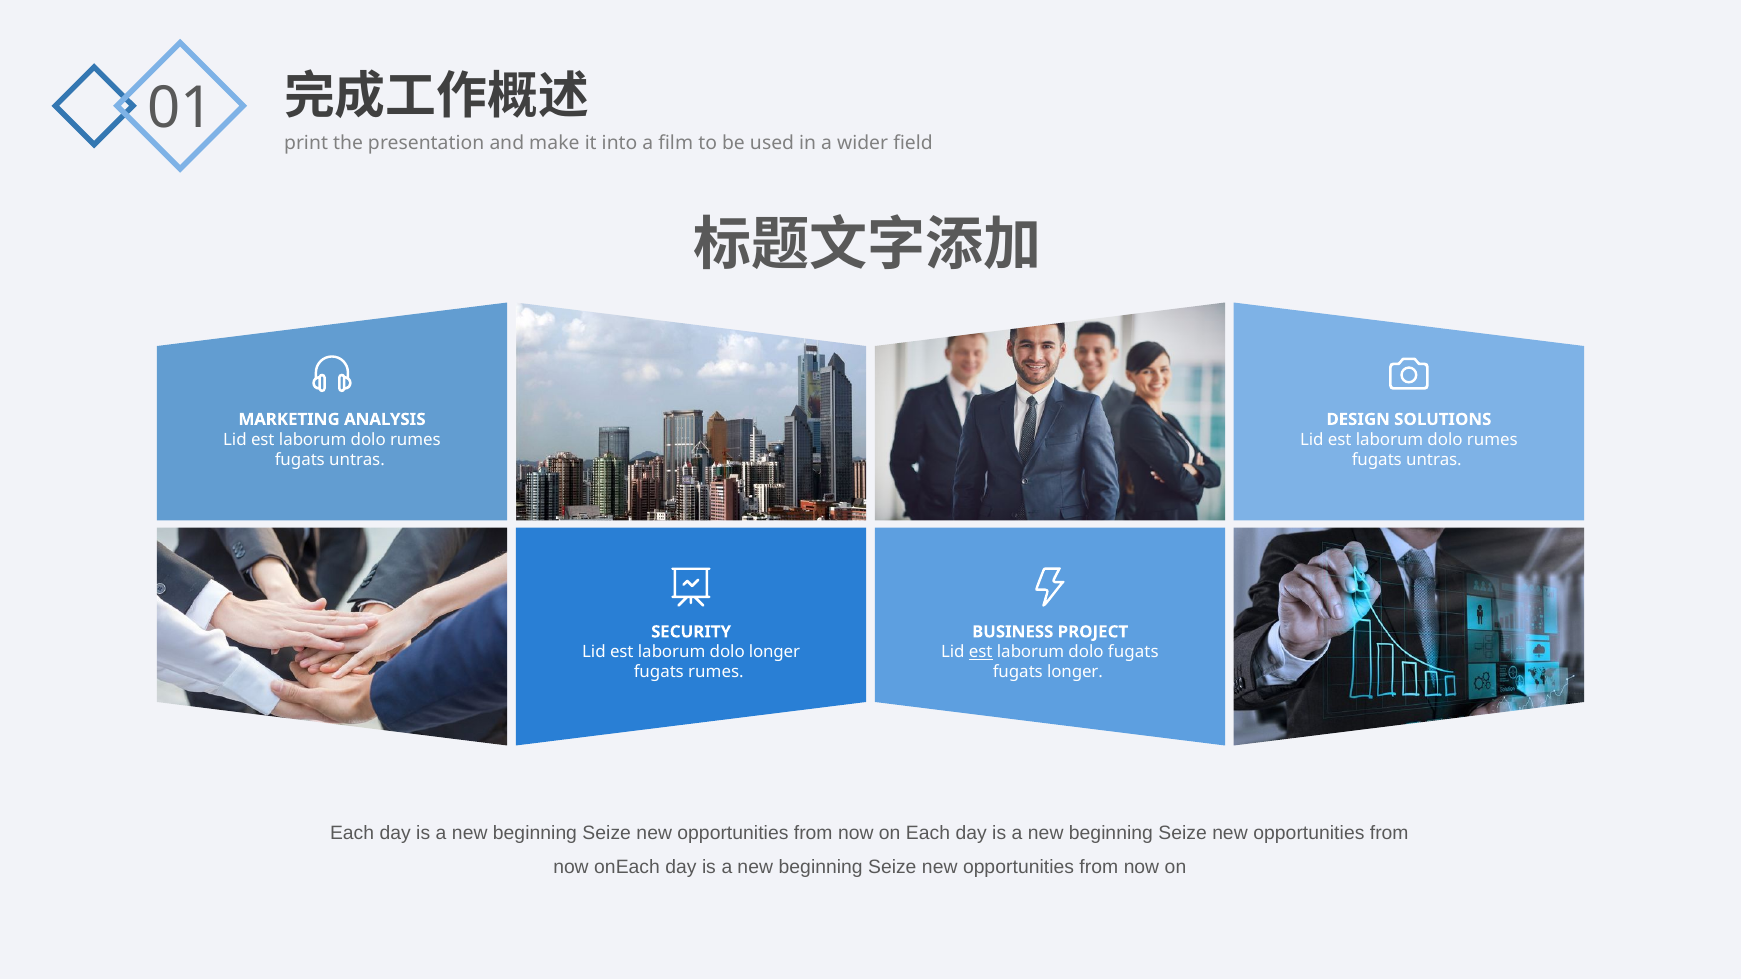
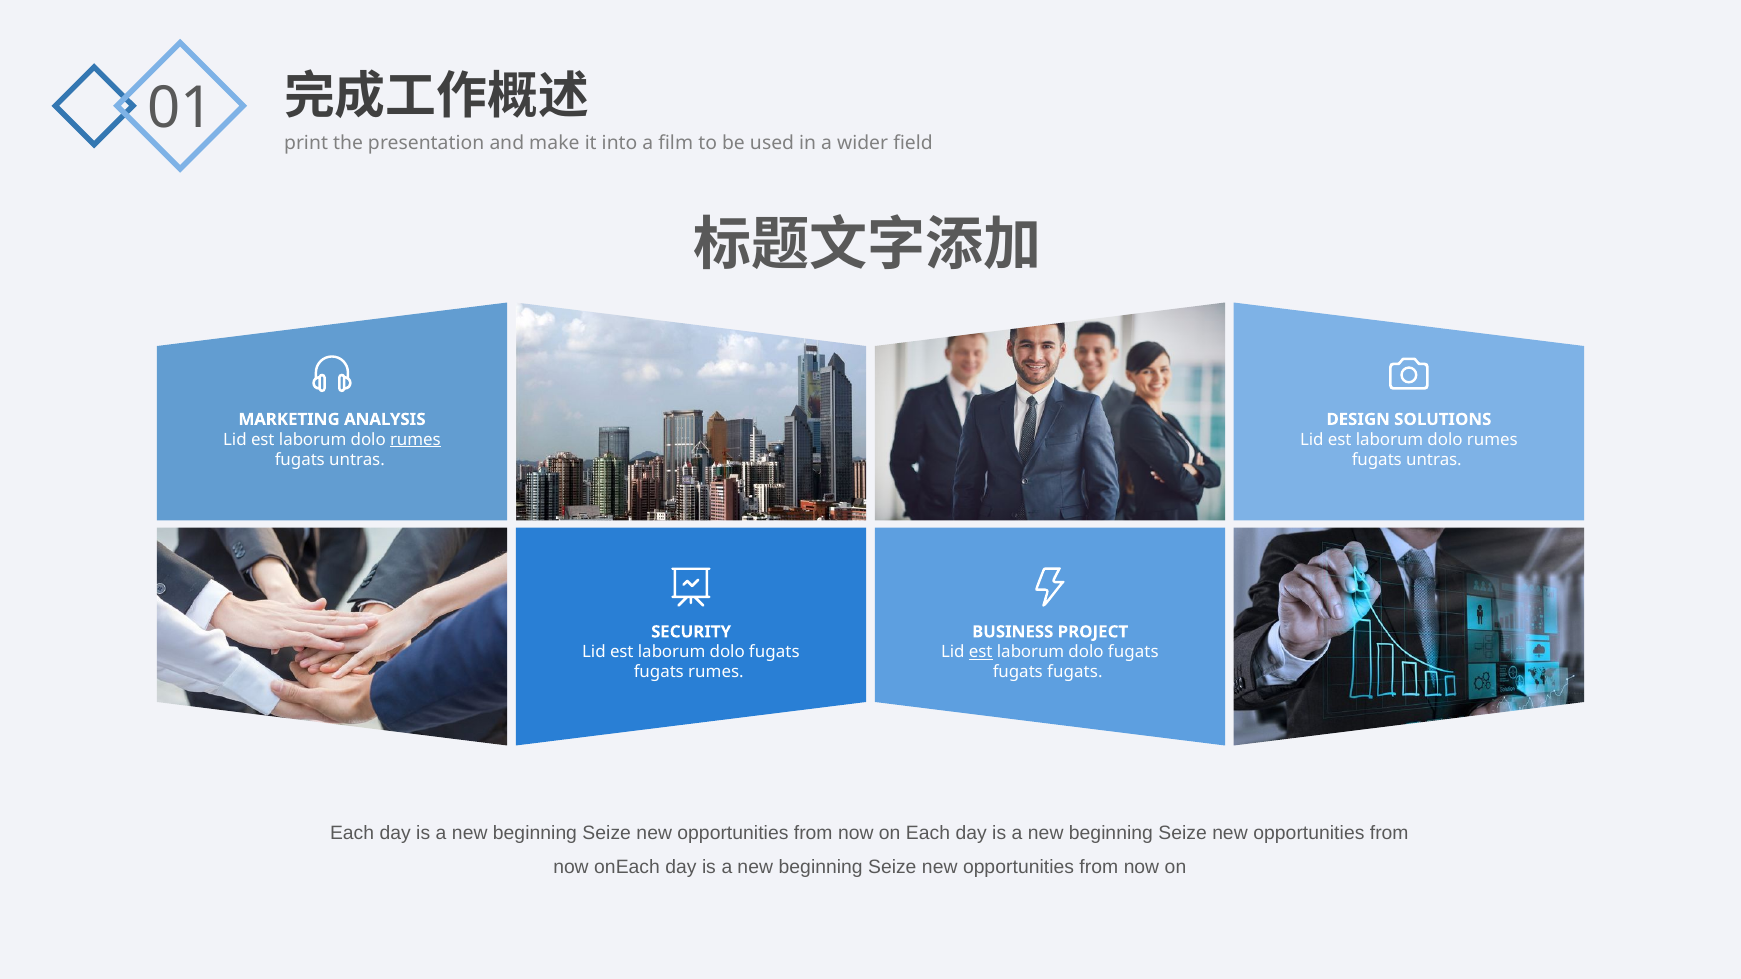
rumes underline: none -> present (415, 440)
longer: longer -> fugats (774, 652)
longer: longer -> fugats (1075, 673)
